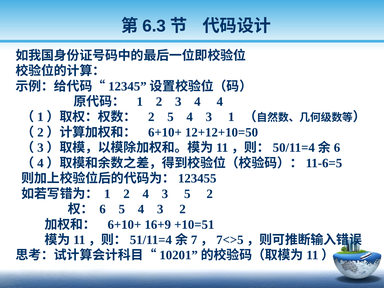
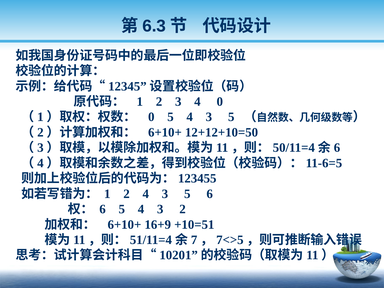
4 4: 4 -> 0 (220, 102)
2: 2 -> 0 (151, 117)
5 4 3 1: 1 -> 5 (231, 117)
5 2: 2 -> 6 (210, 194)
